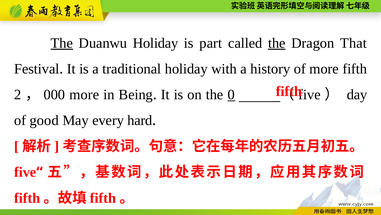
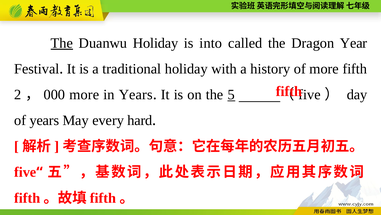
part: part -> into (211, 43)
the underline: present -> none (277, 43)
That: That -> Year (354, 43)
in Being: Being -> Years (136, 94)
0: 0 -> 5 (231, 94)
of good: good -> years (44, 120)
